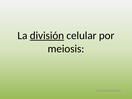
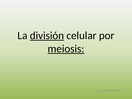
meiosis underline: none -> present (66, 49)
